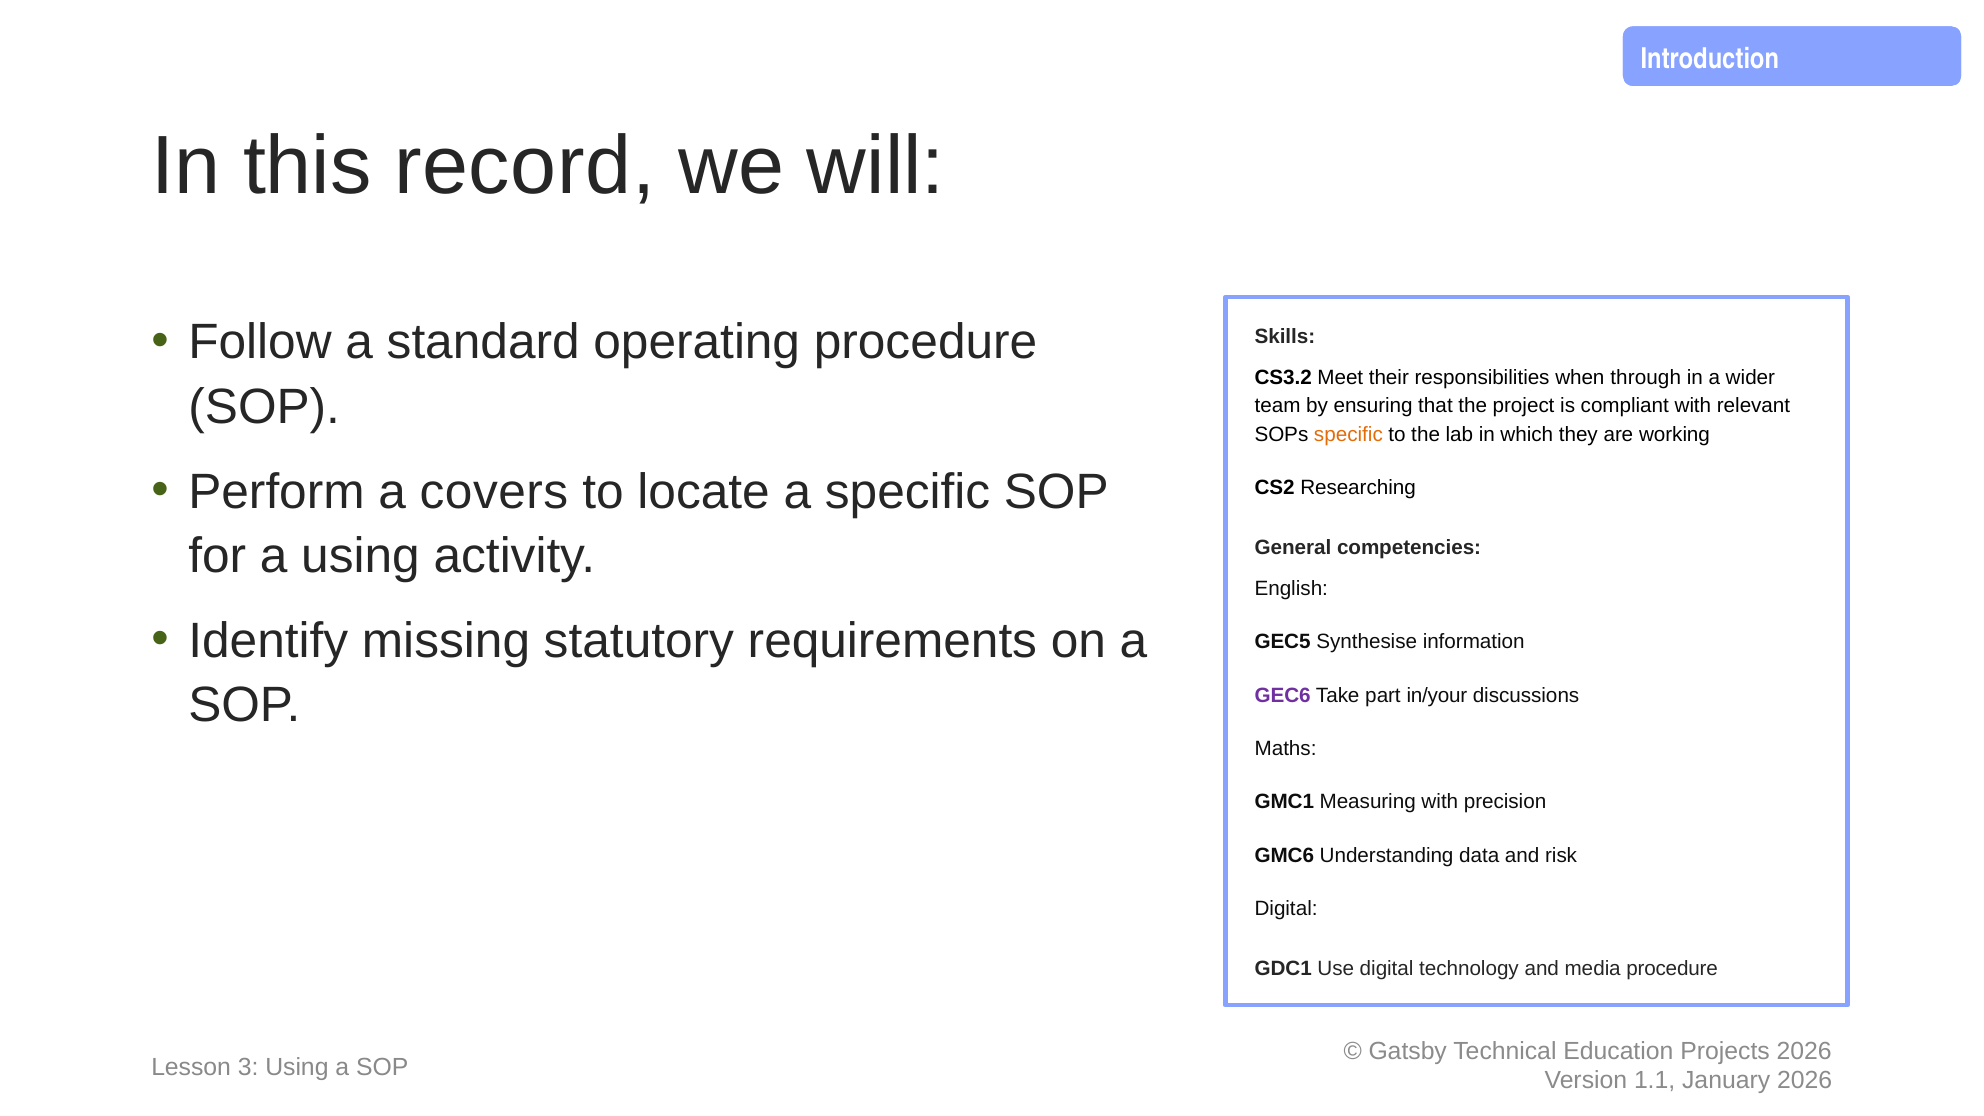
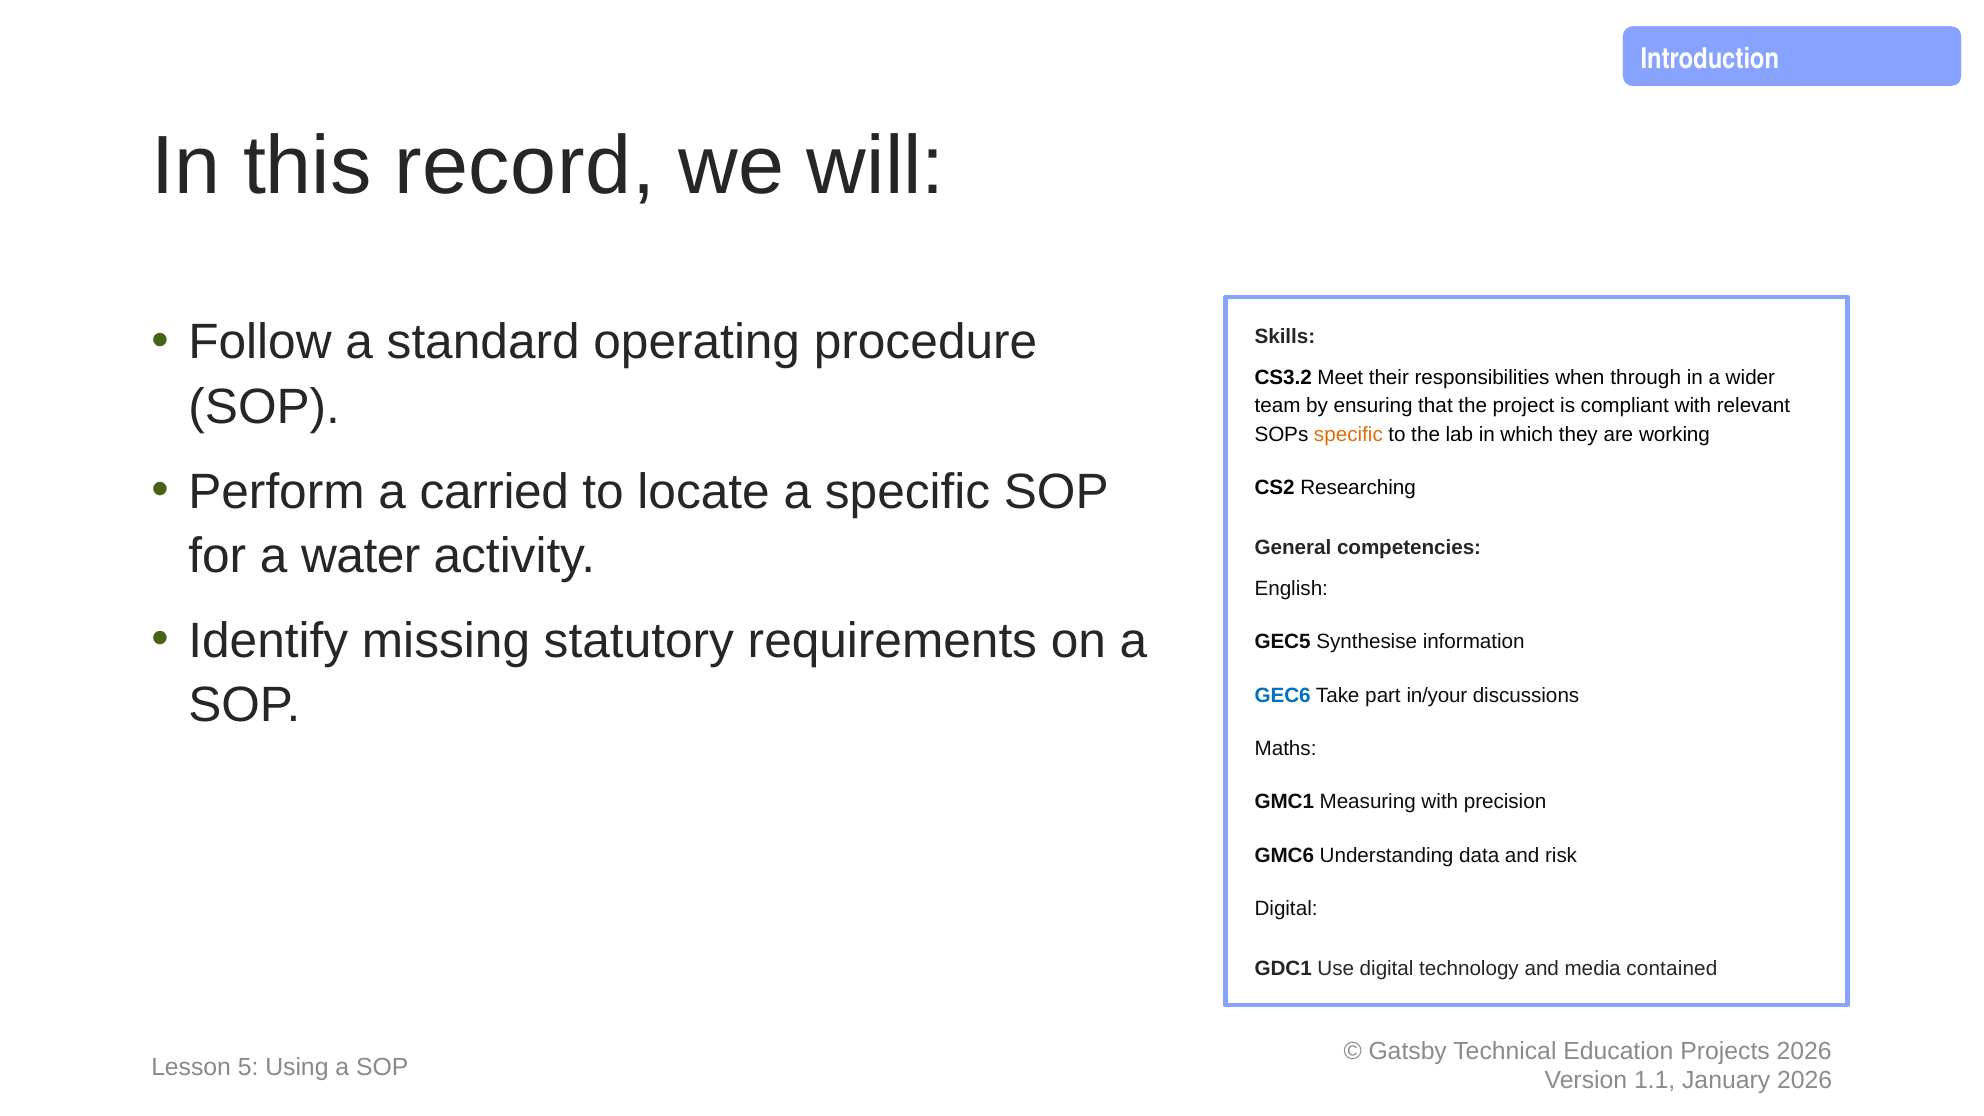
covers: covers -> carried (494, 492)
a using: using -> water (361, 556)
GEC6 colour: purple -> blue (1283, 695)
media procedure: procedure -> contained (1672, 969)
3: 3 -> 5 (248, 1067)
